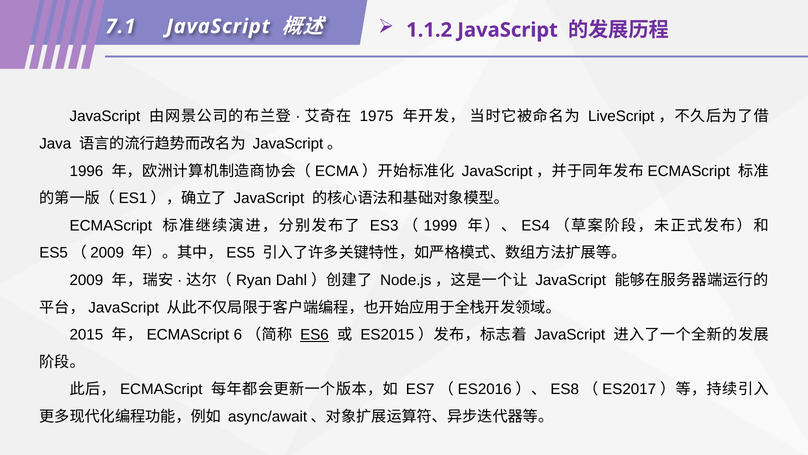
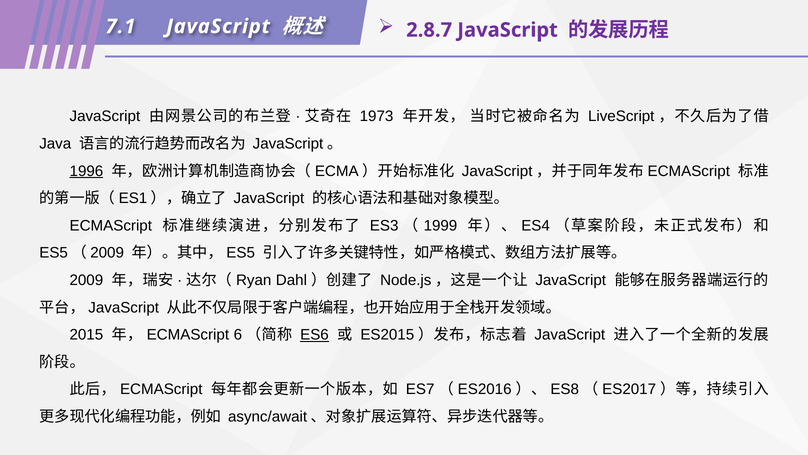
1.1.2: 1.1.2 -> 2.8.7 (429, 30)
1975: 1975 -> 1973 (377, 116)
1996 underline: none -> present (86, 171)
